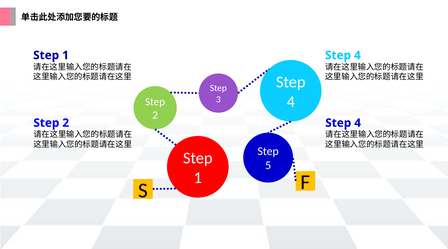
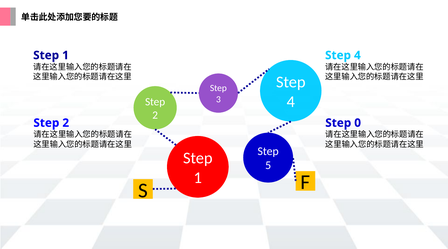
4: 4 -> 0 (358, 123)
